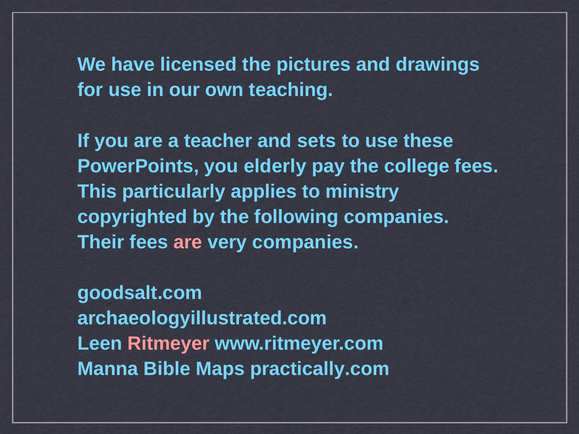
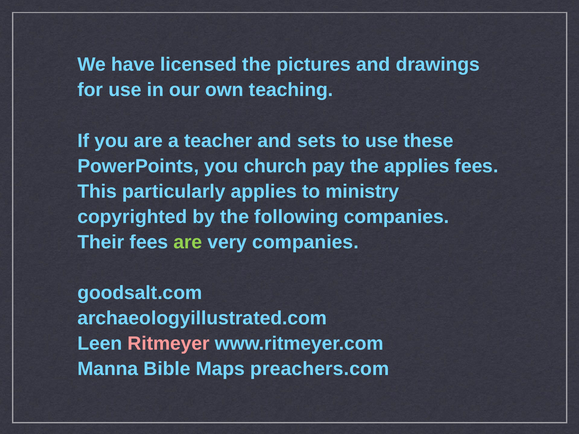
elderly: elderly -> church (275, 166)
the college: college -> applies (417, 166)
are colour: pink -> light green (188, 242)
practically.com: practically.com -> preachers.com (320, 369)
